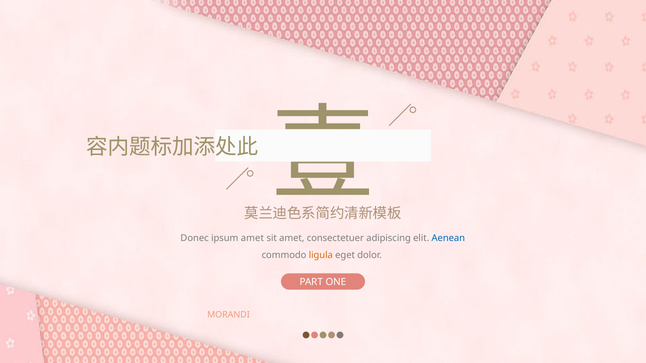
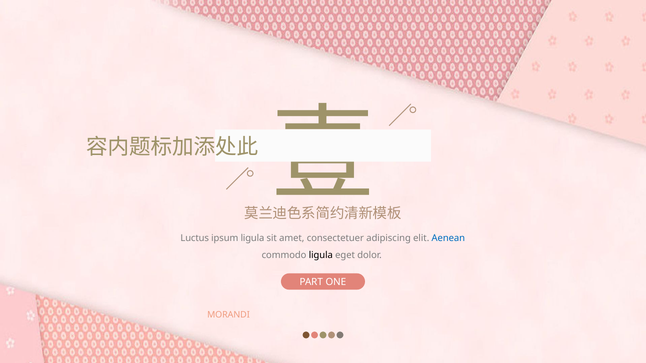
Donec: Donec -> Luctus (195, 238)
ipsum amet: amet -> ligula (252, 238)
ligula colour: orange -> black (321, 255)
